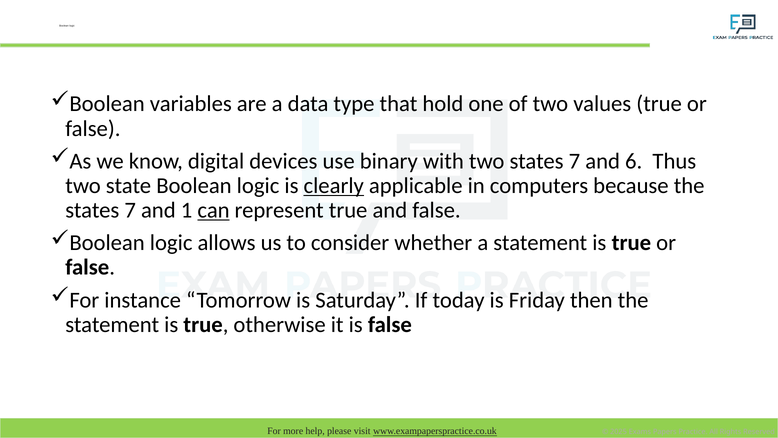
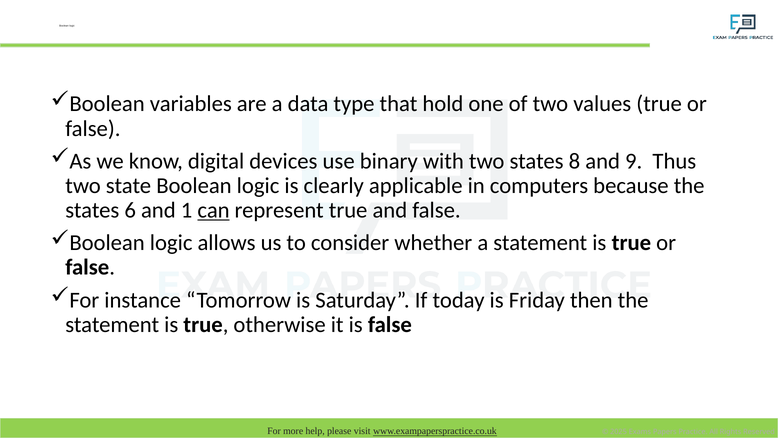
two states 7: 7 -> 8 (574, 161)
6: 6 -> 9 (634, 161)
clearly underline: present -> none (334, 186)
7: 7 -> 6 (130, 210)
